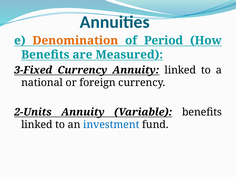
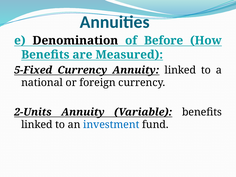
Denomination colour: orange -> black (75, 41)
Period: Period -> Before (164, 41)
3-Fixed: 3-Fixed -> 5-Fixed (33, 70)
